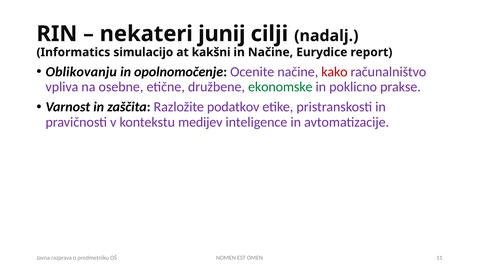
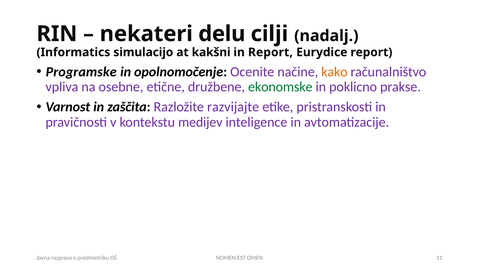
junij: junij -> delu (222, 34)
in Načine: Načine -> Report (270, 52)
Oblikovanju: Oblikovanju -> Programske (81, 72)
kako colour: red -> orange (334, 72)
podatkov: podatkov -> razvijajte (233, 107)
